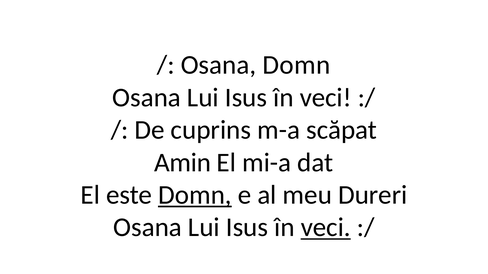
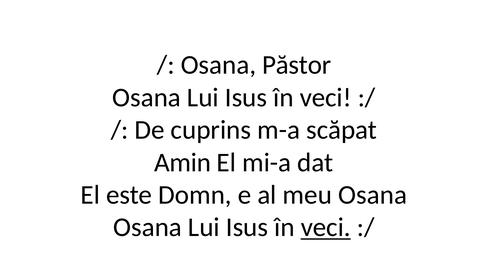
Osana Domn: Domn -> Păstor (297, 65)
Domn underline: present -> none (195, 195)
meu Dureri: Dureri -> Osana (373, 195)
